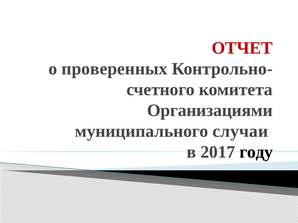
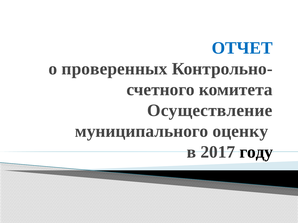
ОТЧЕТ colour: red -> blue (242, 48)
Организациями: Организациями -> Осуществление (210, 111)
случаи: случаи -> оценку (240, 131)
